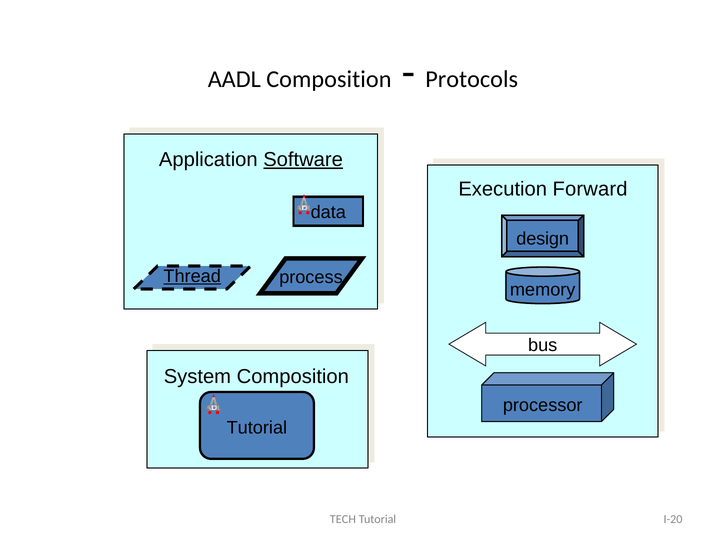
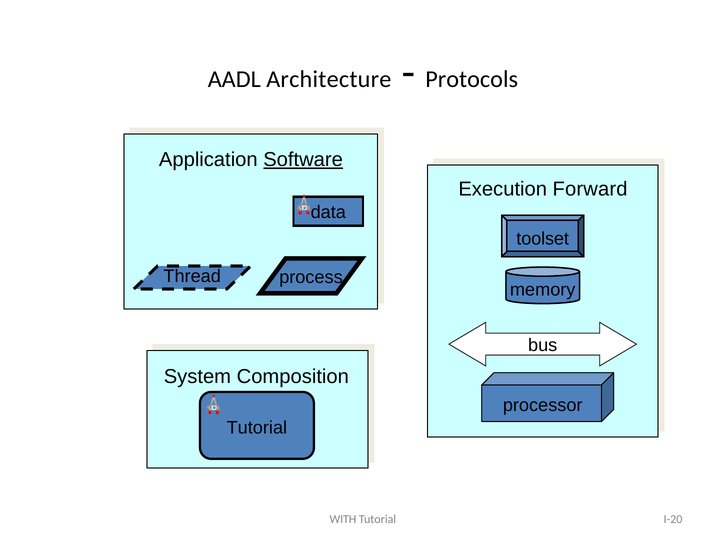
AADL Composition: Composition -> Architecture (329, 79)
design: design -> toolset (543, 239)
Thread underline: present -> none (192, 276)
TECH: TECH -> WITH (343, 520)
